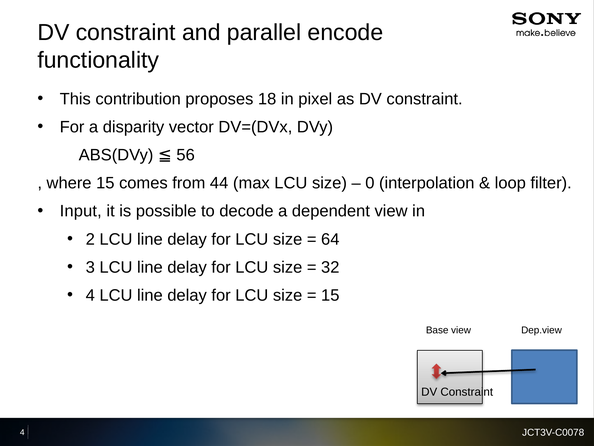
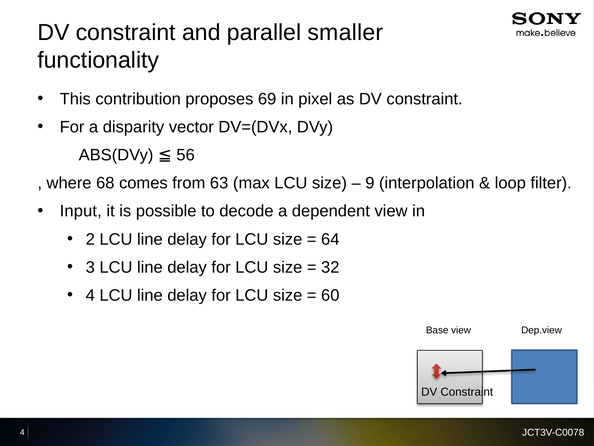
encode: encode -> smaller (345, 33)
18: 18 -> 69 (267, 99)
where 15: 15 -> 68 (105, 183)
44: 44 -> 63 (219, 183)
0: 0 -> 9 (370, 183)
15: 15 -> 60 (330, 295)
